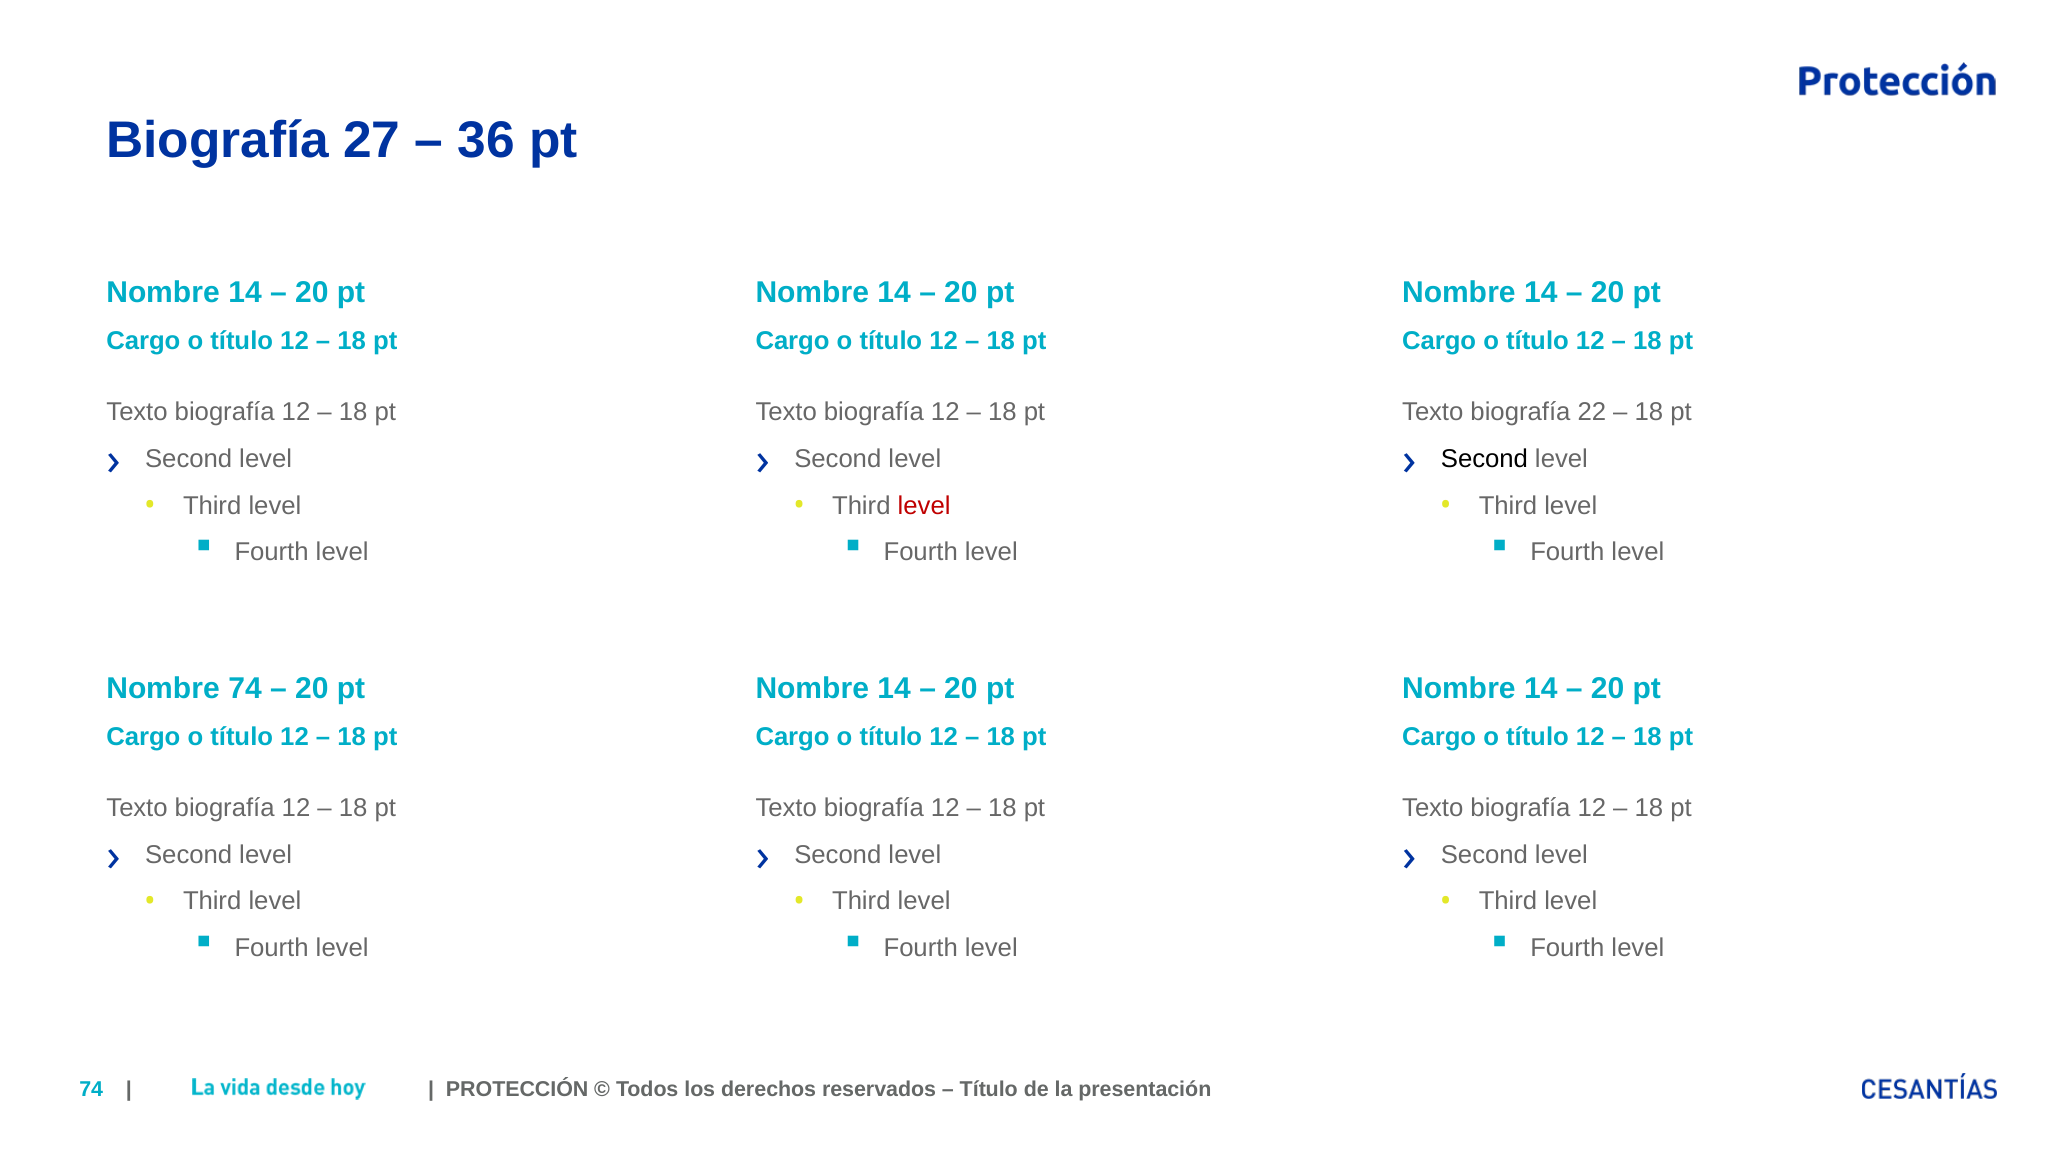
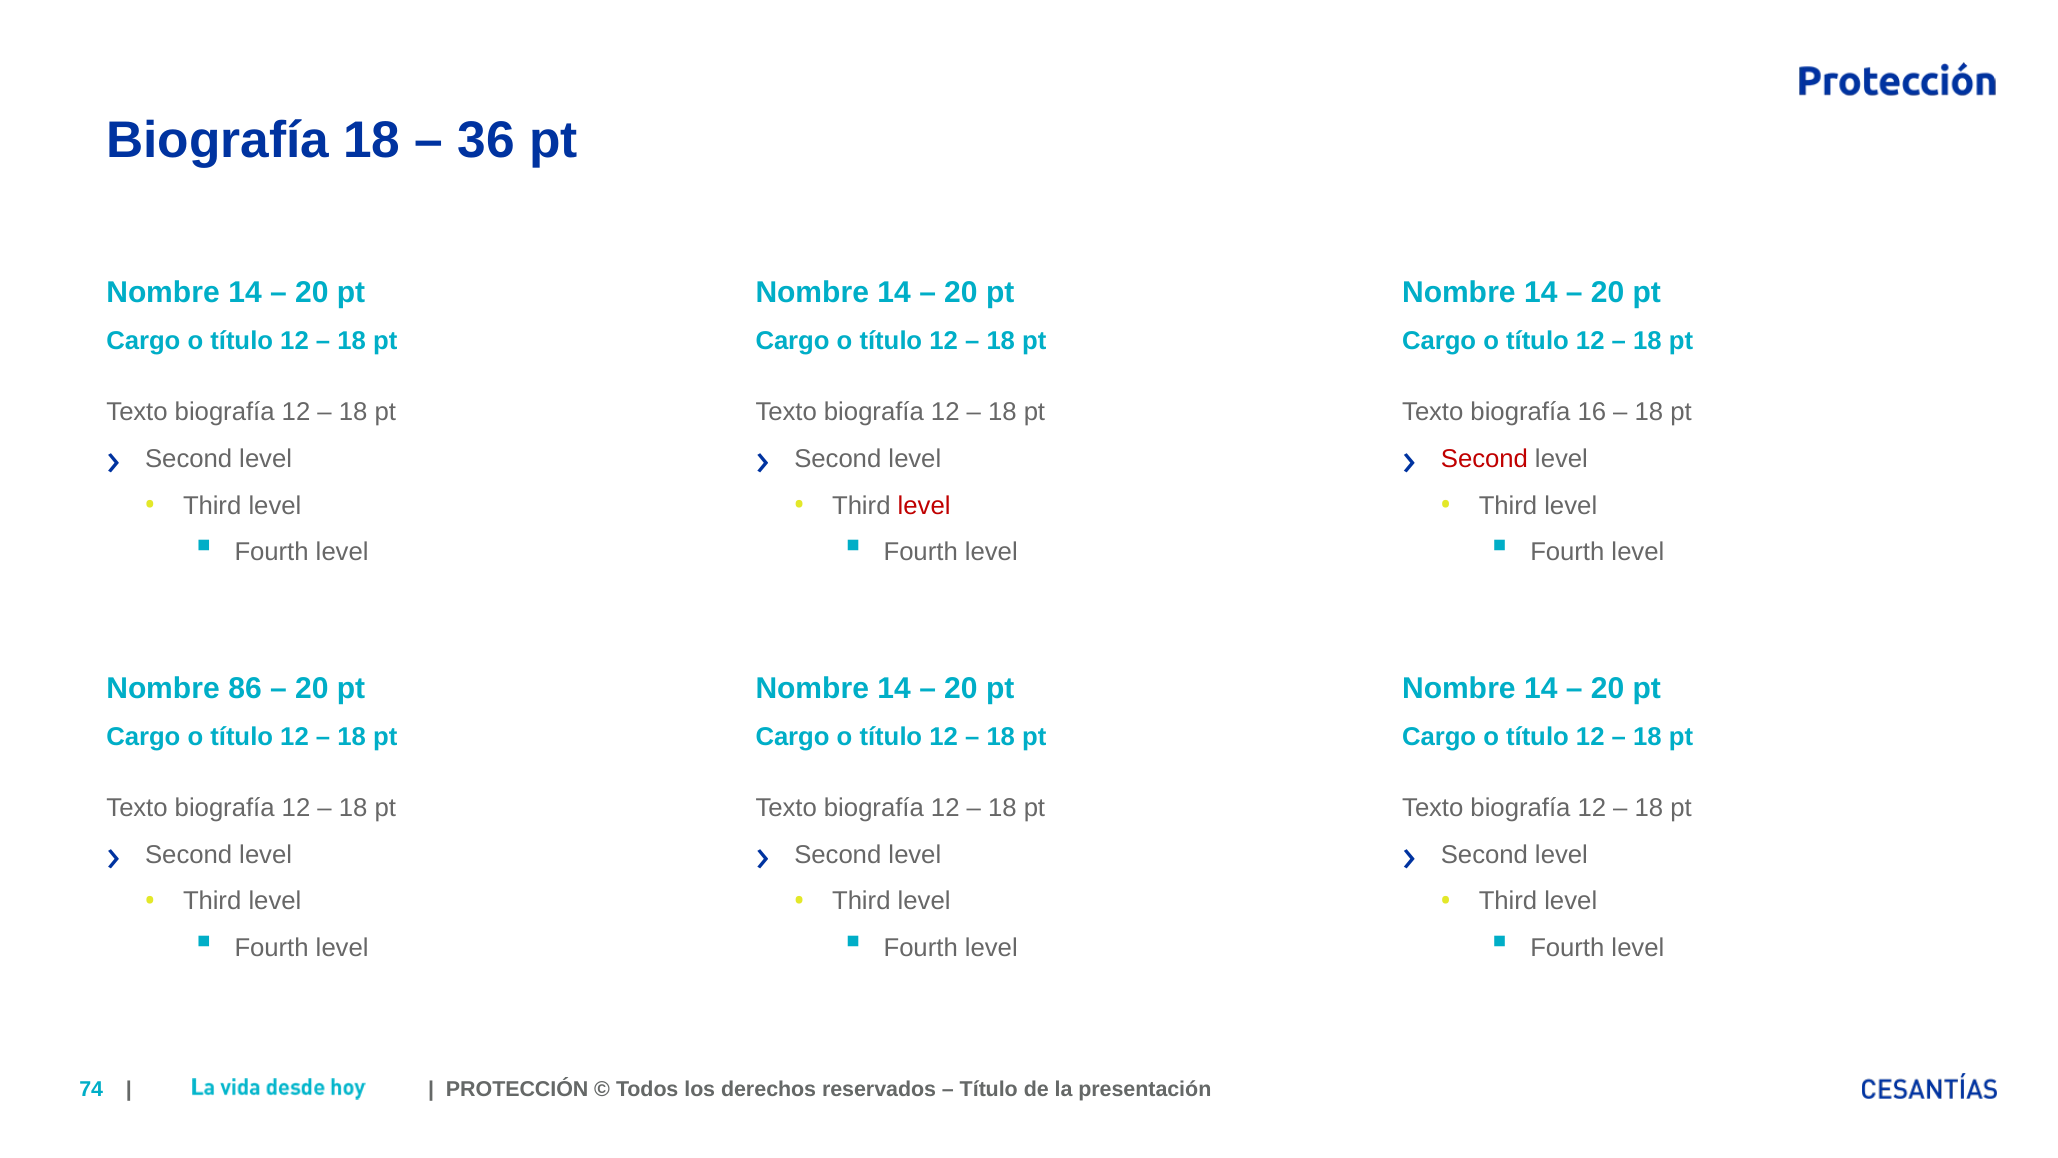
Biografía 27: 27 -> 18 (372, 141)
22: 22 -> 16 (1592, 412)
Second colour: black -> red (1484, 459)
Nombre 74: 74 -> 86 (245, 688)
